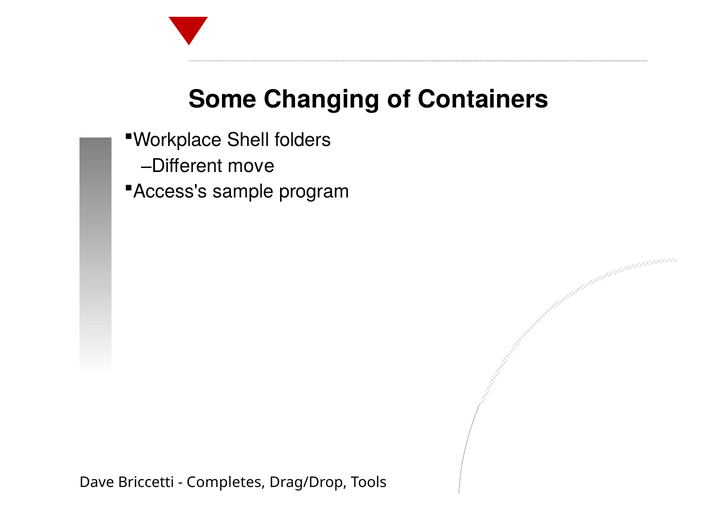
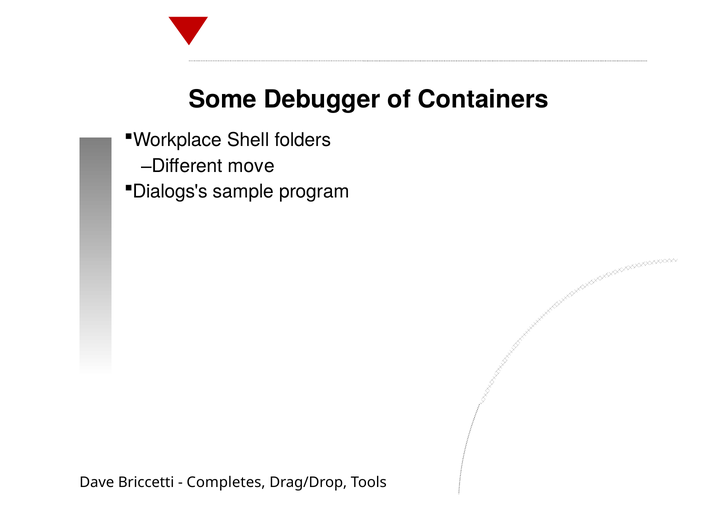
Changing: Changing -> Debugger (322, 100)
Access's: Access's -> Dialogs's (170, 191)
